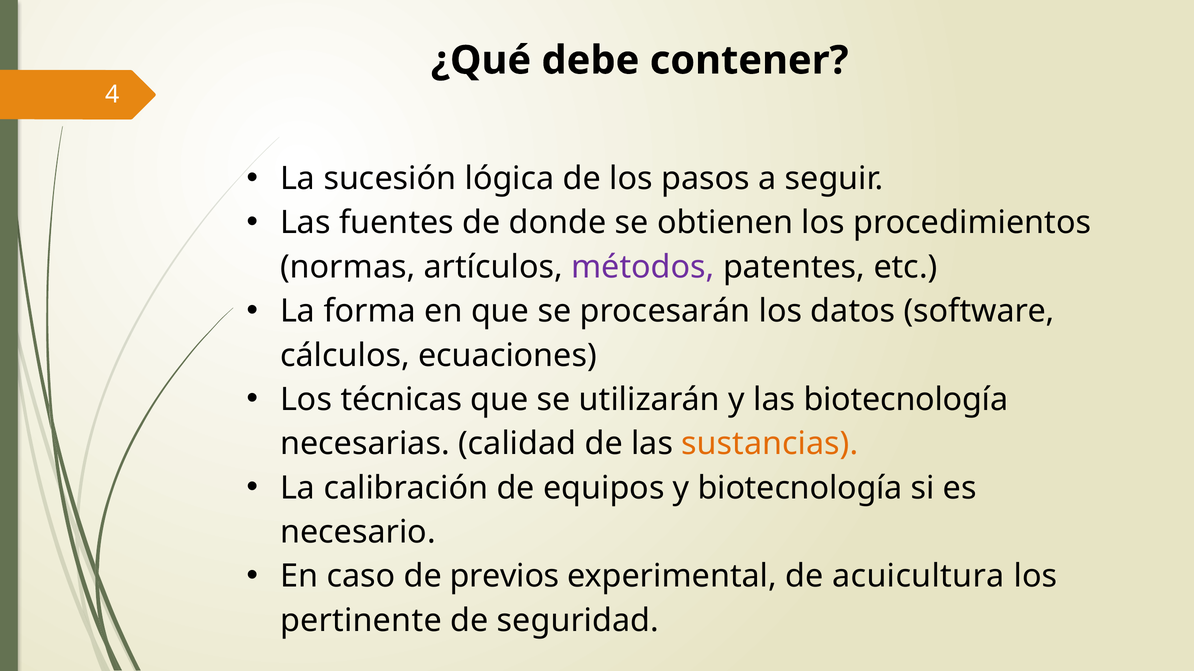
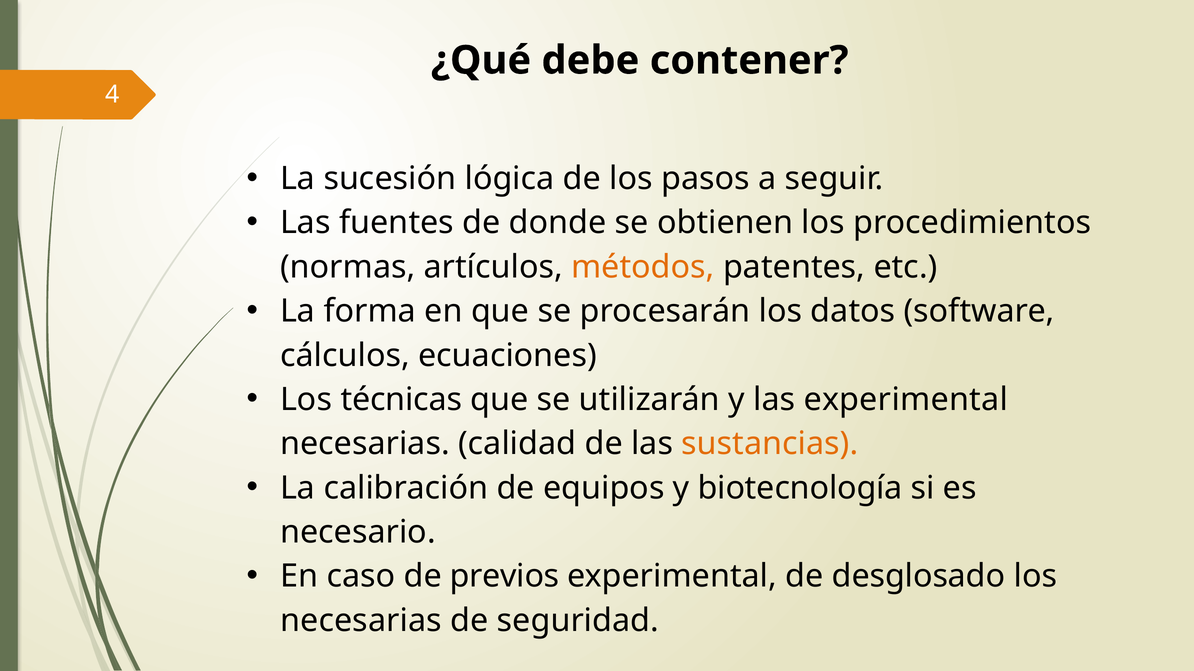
métodos colour: purple -> orange (643, 267)
las biotecnología: biotecnología -> experimental (906, 400)
acuicultura: acuicultura -> desglosado (919, 577)
pertinente: pertinente -> necesarias (361, 621)
